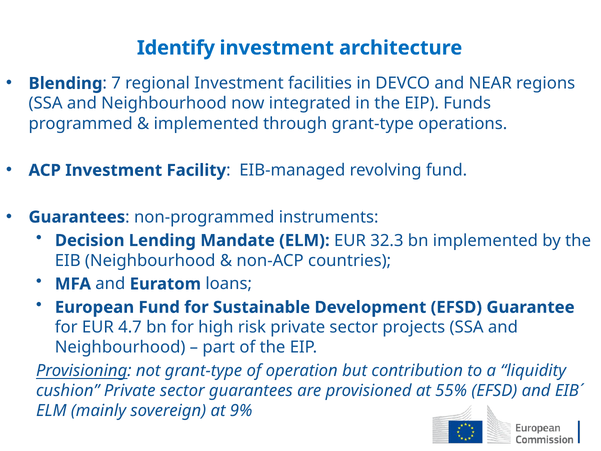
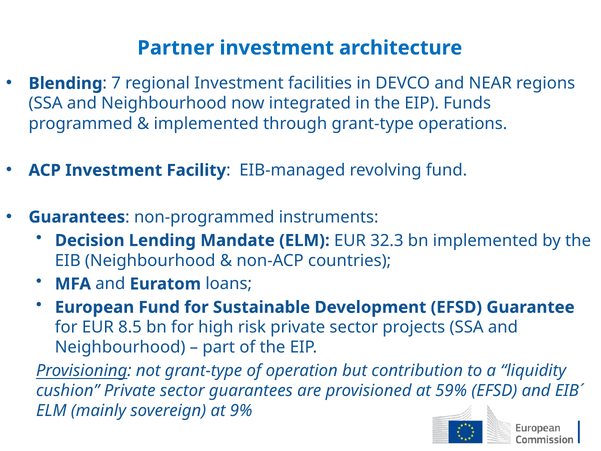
Identify: Identify -> Partner (176, 48)
4.7: 4.7 -> 8.5 (130, 327)
55%: 55% -> 59% (451, 391)
